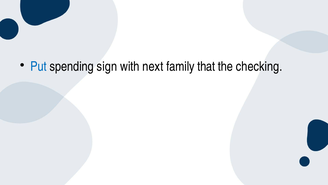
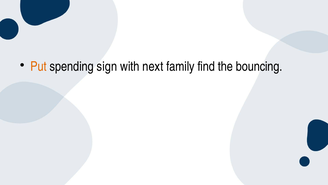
Put colour: blue -> orange (39, 66)
that: that -> find (206, 66)
checking: checking -> bouncing (259, 66)
